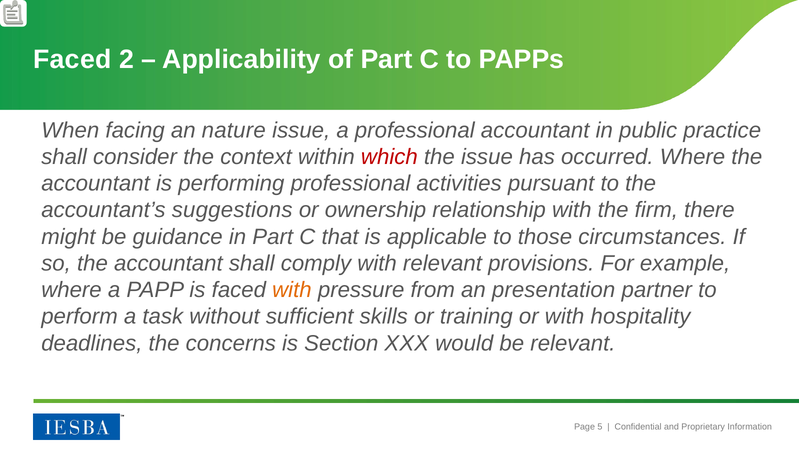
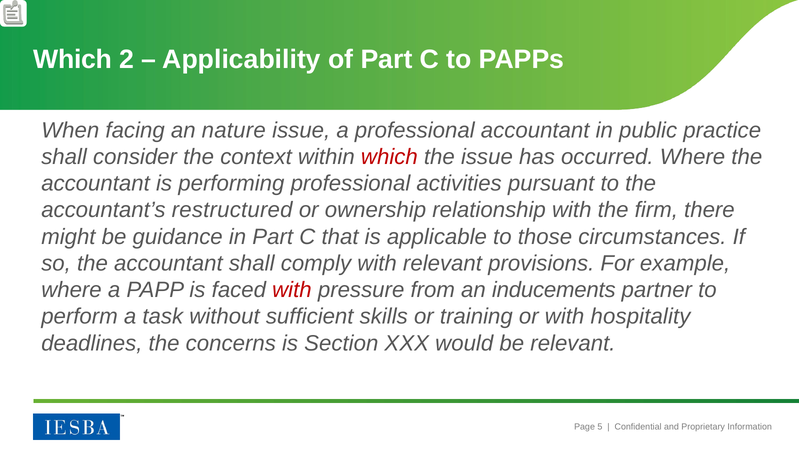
Faced: Faced -> Which (73, 60)
suggestions: suggestions -> restructured (232, 210)
with colour: orange -> red (292, 290)
presentation: presentation -> inducements (554, 290)
